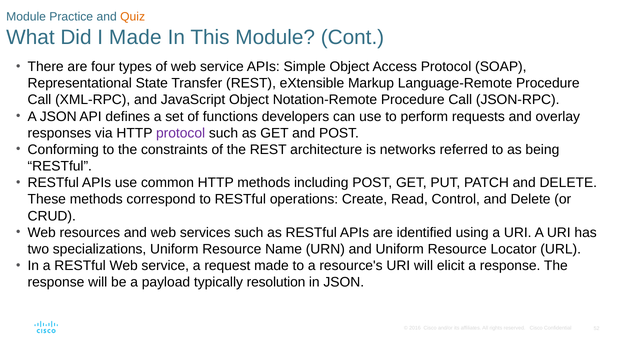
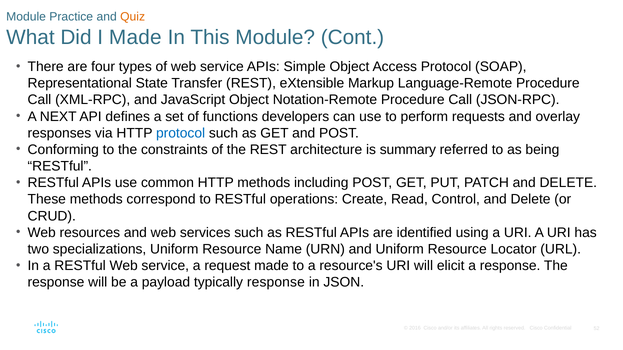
A JSON: JSON -> NEXT (58, 117)
protocol colour: purple -> blue (181, 133)
networks: networks -> summary (408, 150)
typically resolution: resolution -> response (276, 283)
